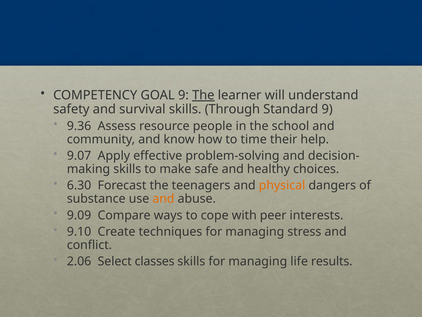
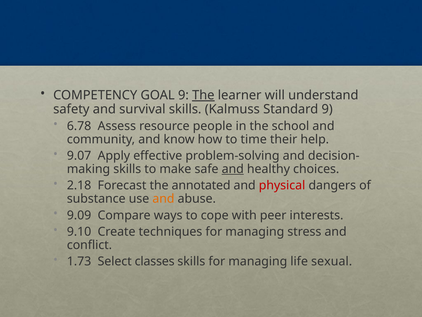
Through: Through -> Kalmuss (232, 109)
9.36: 9.36 -> 6.78 (79, 126)
and underline: none -> present (233, 169)
6.30: 6.30 -> 2.18 (79, 185)
teenagers: teenagers -> annotated (201, 185)
physical colour: orange -> red (282, 185)
2.06: 2.06 -> 1.73 (79, 261)
results: results -> sexual (332, 261)
